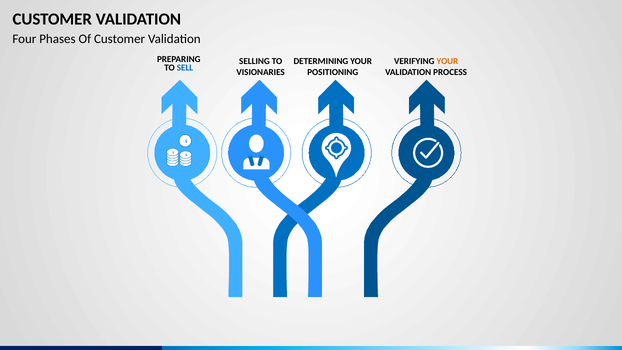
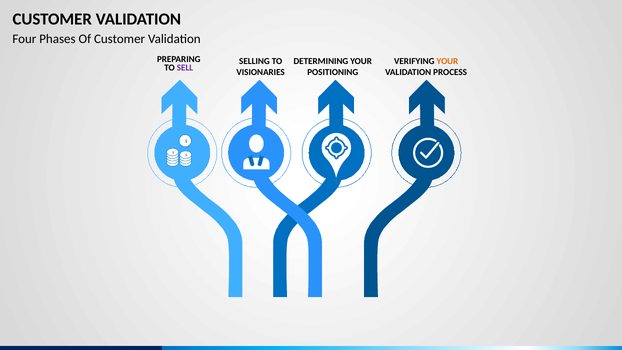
SELL colour: blue -> purple (185, 68)
